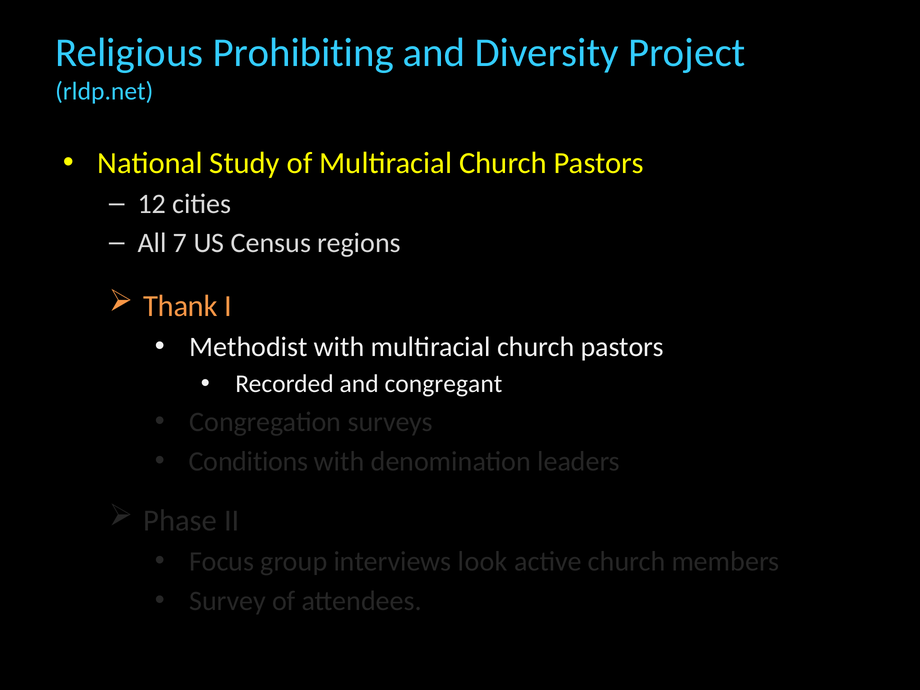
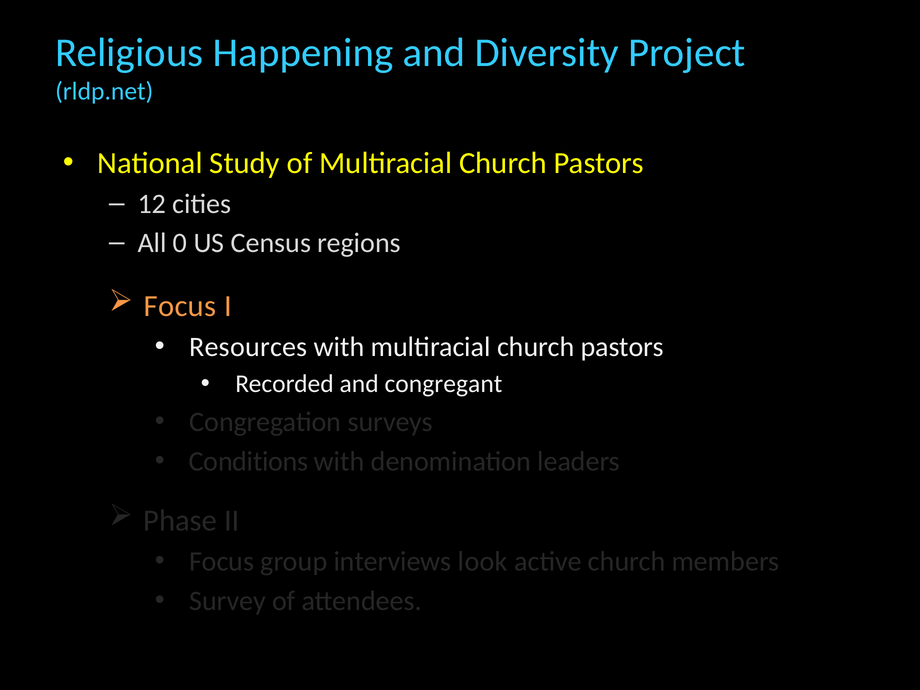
Prohibiting: Prohibiting -> Happening (303, 53)
7: 7 -> 0 (180, 243)
Thank: Thank -> Focus (180, 306)
Methodist: Methodist -> Resources (248, 347)
